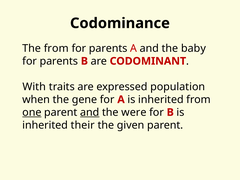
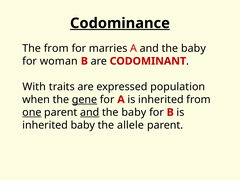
Codominance underline: none -> present (120, 23)
parents: parents -> marries (108, 48)
parents: parents -> woman (59, 61)
gene underline: none -> present (85, 100)
were: were -> baby (134, 112)
inherited their: their -> baby (83, 125)
given: given -> allele (131, 125)
